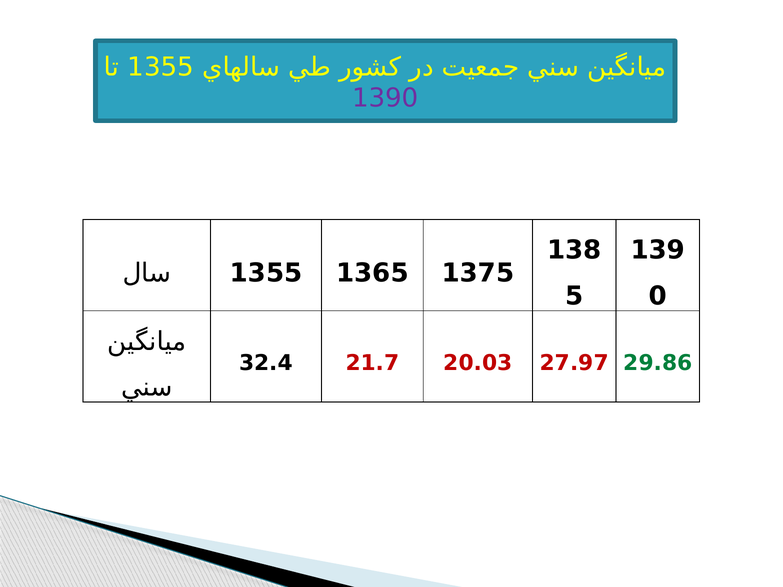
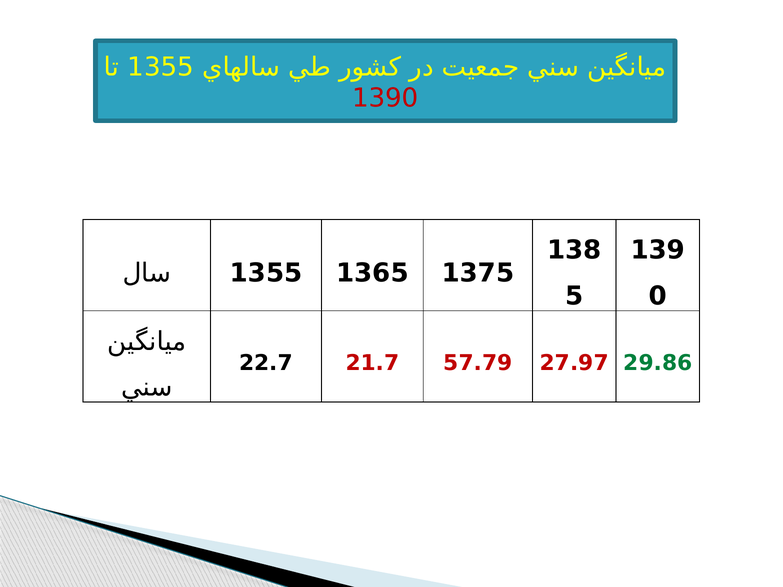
1390 colour: purple -> red (385, 98)
32.4: 32.4 -> 22.7 (266, 363)
20.03: 20.03 -> 57.79 (478, 363)
